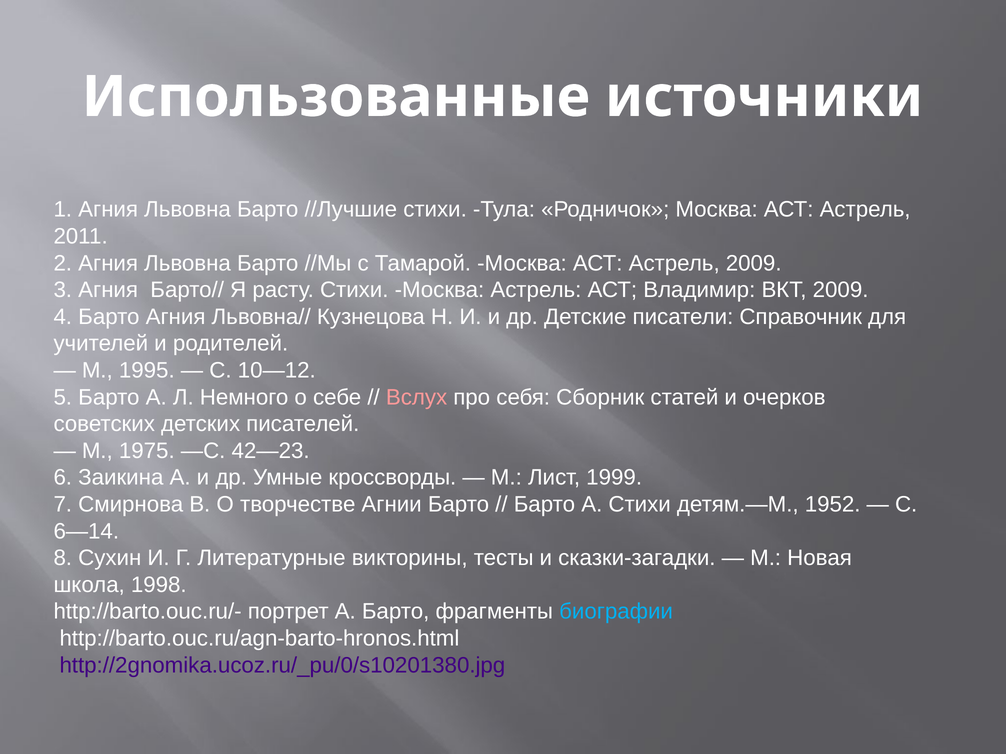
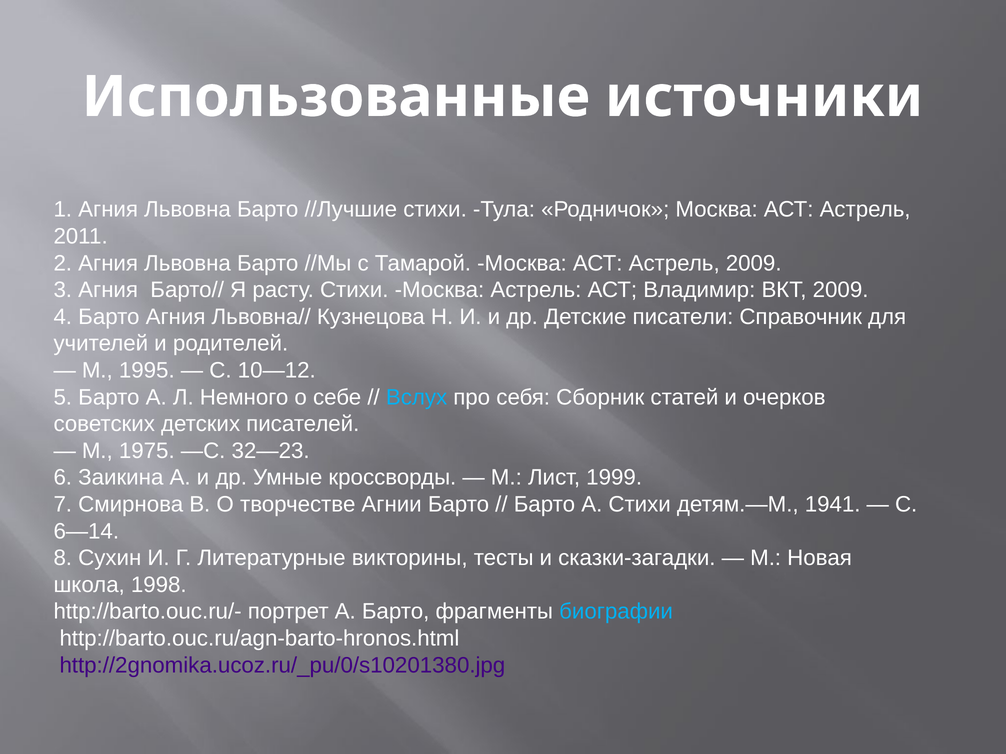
Вслух colour: pink -> light blue (417, 397)
42—23: 42—23 -> 32—23 (271, 451)
1952: 1952 -> 1941 (833, 505)
